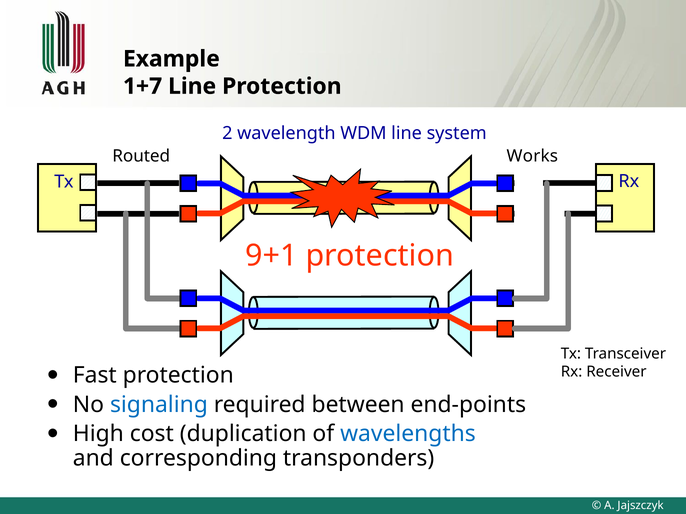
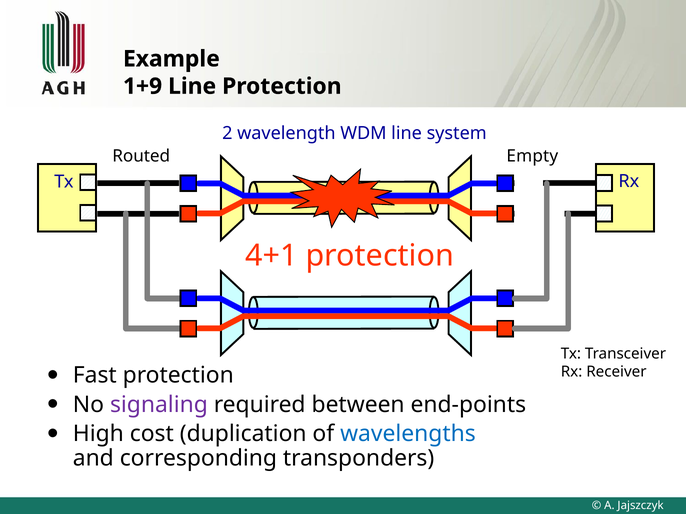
1+7: 1+7 -> 1+9 (143, 86)
Works: Works -> Empty (532, 156)
9+1: 9+1 -> 4+1 (271, 256)
signaling colour: blue -> purple (159, 405)
